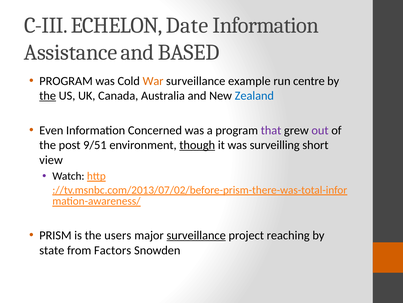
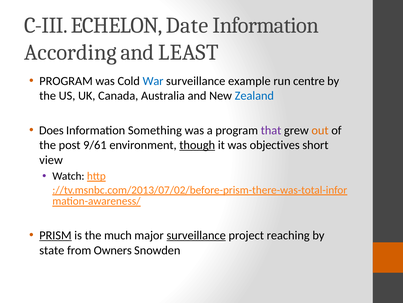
Assistance: Assistance -> According (70, 52)
BASED: BASED -> LEAST (188, 52)
War colour: orange -> blue (153, 81)
the underline: present -> none (48, 96)
Even: Even -> Does (51, 130)
Concerned: Concerned -> Something (155, 130)
out colour: purple -> orange (320, 130)
9/51: 9/51 -> 9/61 (95, 145)
surveilling: surveilling -> objectives (275, 145)
PRISM underline: none -> present (55, 235)
users: users -> much (118, 235)
Factors: Factors -> Owners (113, 250)
